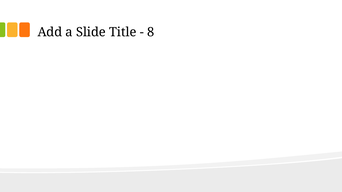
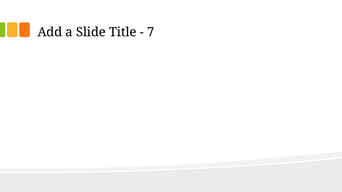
8: 8 -> 7 (151, 32)
